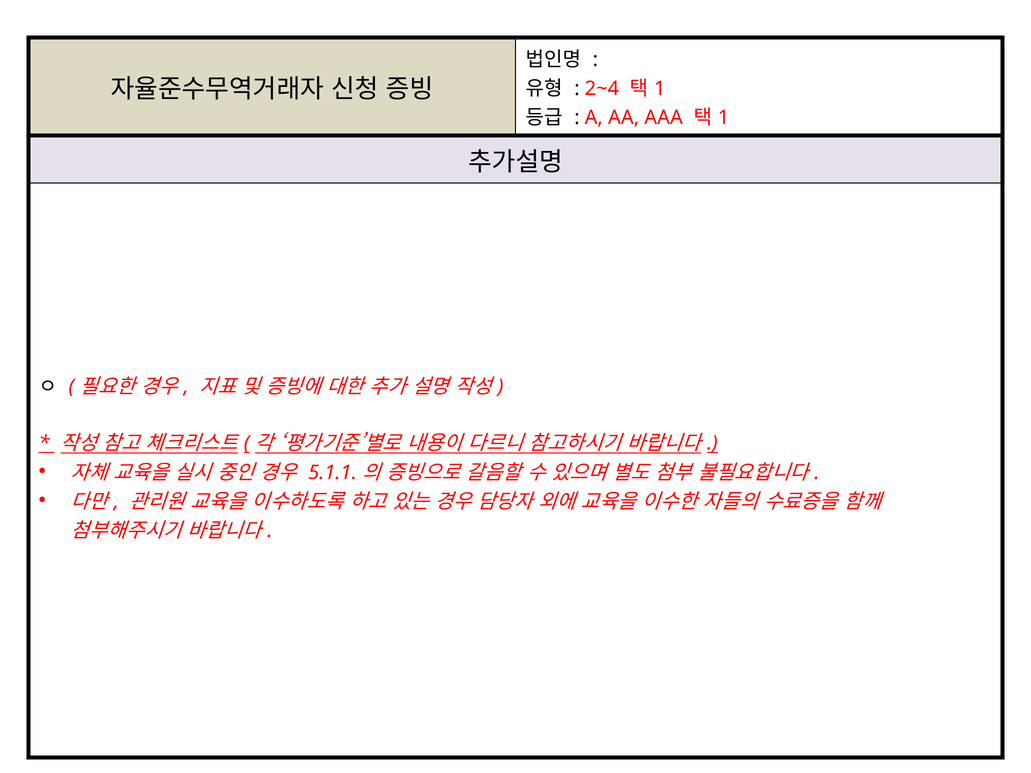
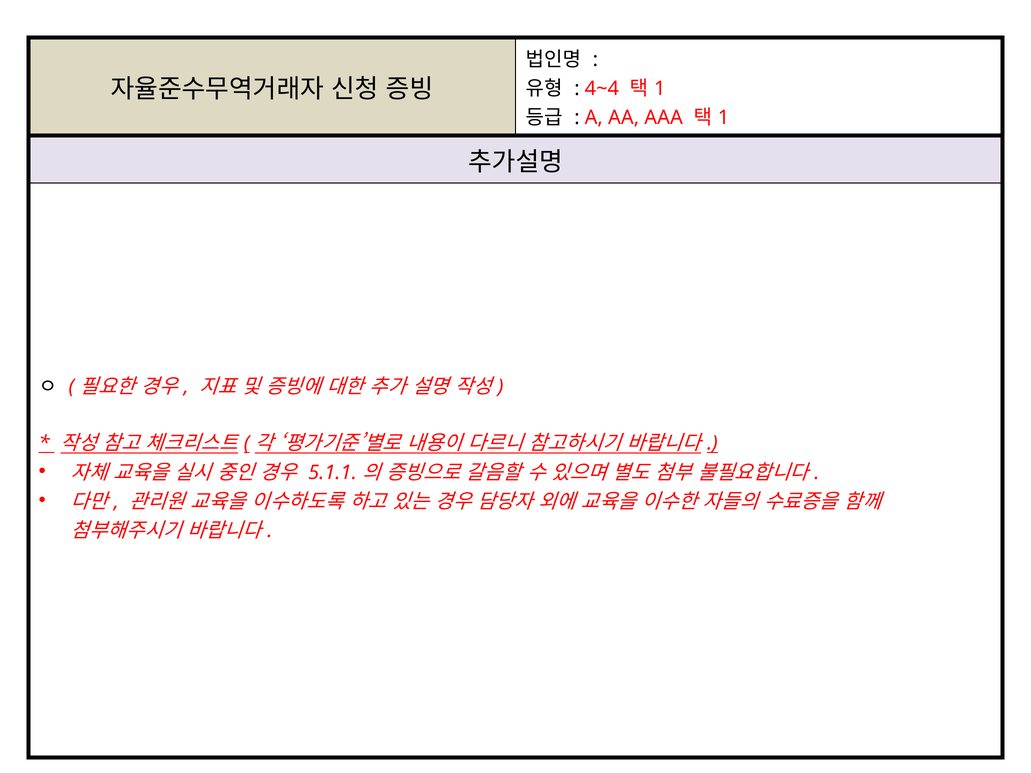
2~4: 2~4 -> 4~4 (602, 89)
